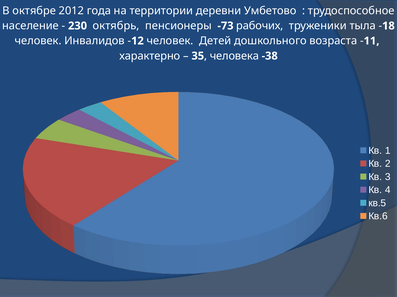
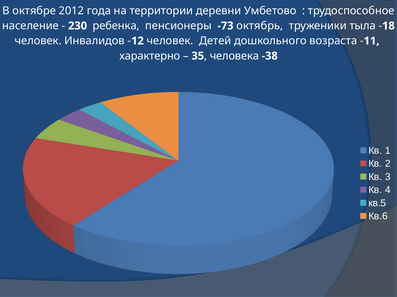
октябрь: октябрь -> ребенка (116, 26)
рабочих: рабочих -> октябрь (260, 26)
